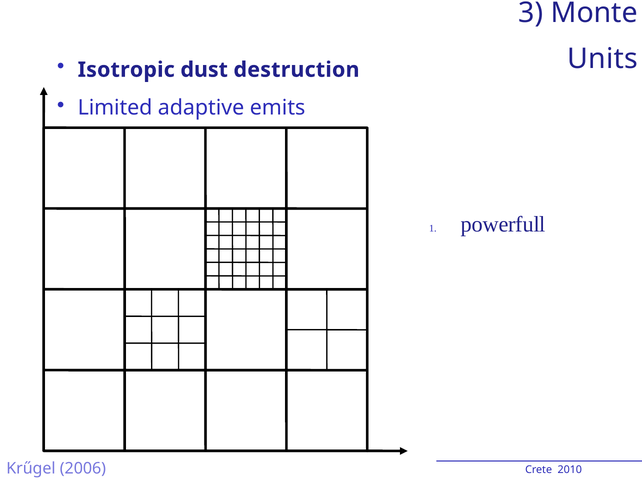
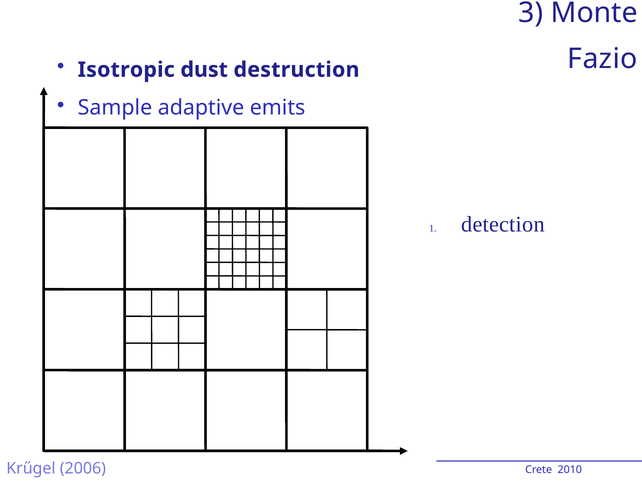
Units: Units -> Fazio (602, 59)
Limited: Limited -> Sample (115, 108)
powerfull: powerfull -> detection (503, 224)
